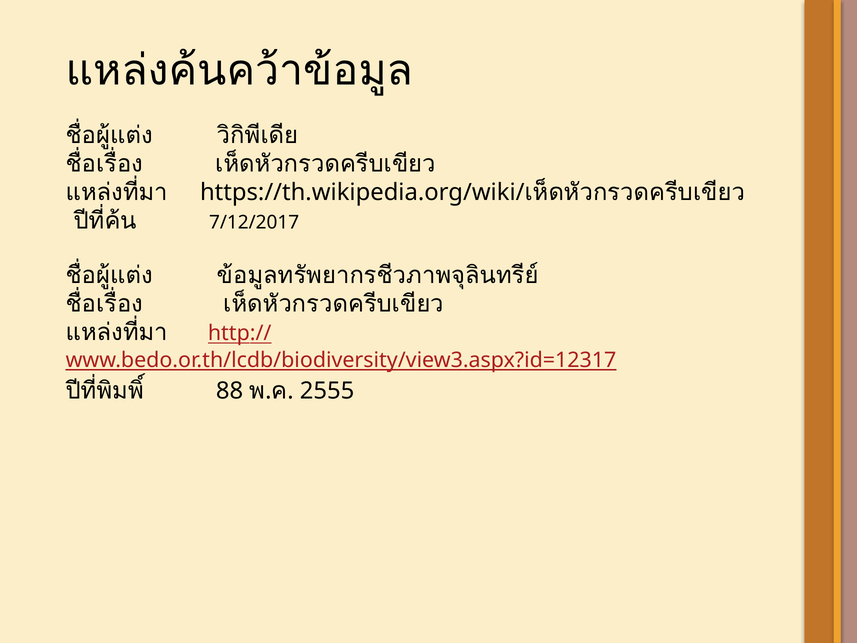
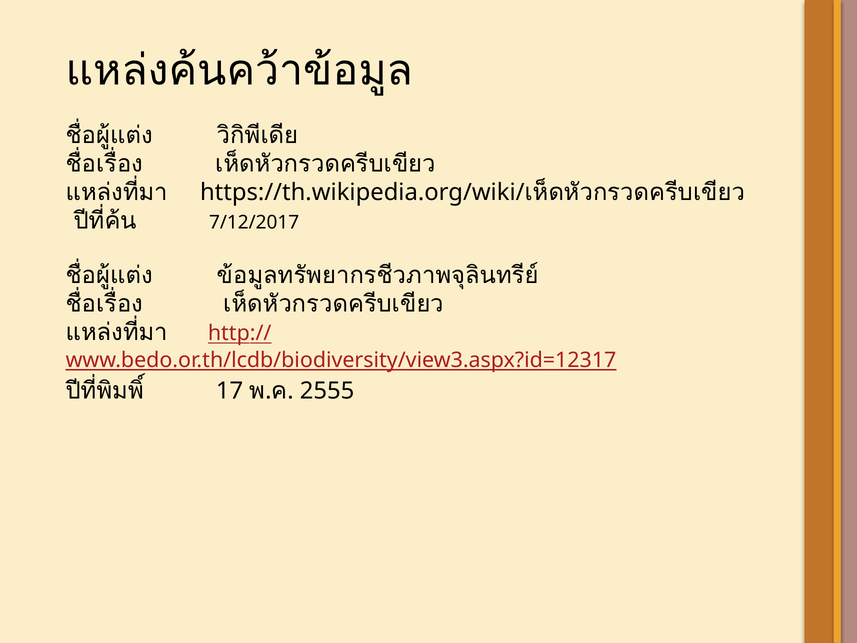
88: 88 -> 17 (230, 391)
